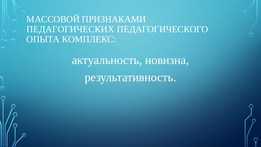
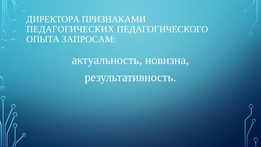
МАССОВОЙ: МАССОВОЙ -> ДИРЕКТОРА (53, 19)
КОМПЛЕКС: КОМПЛЕКС -> ЗАПРОСАМ (89, 39)
